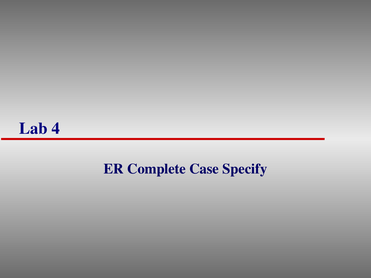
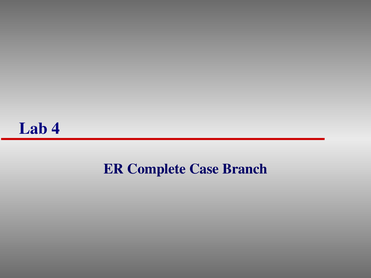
Specify: Specify -> Branch (245, 169)
